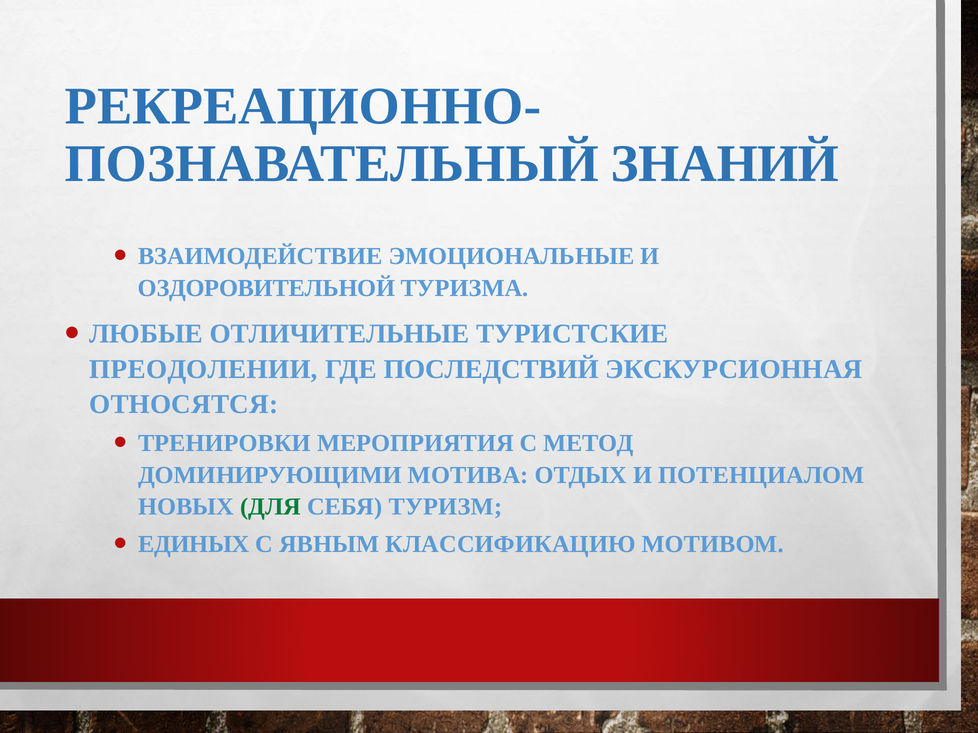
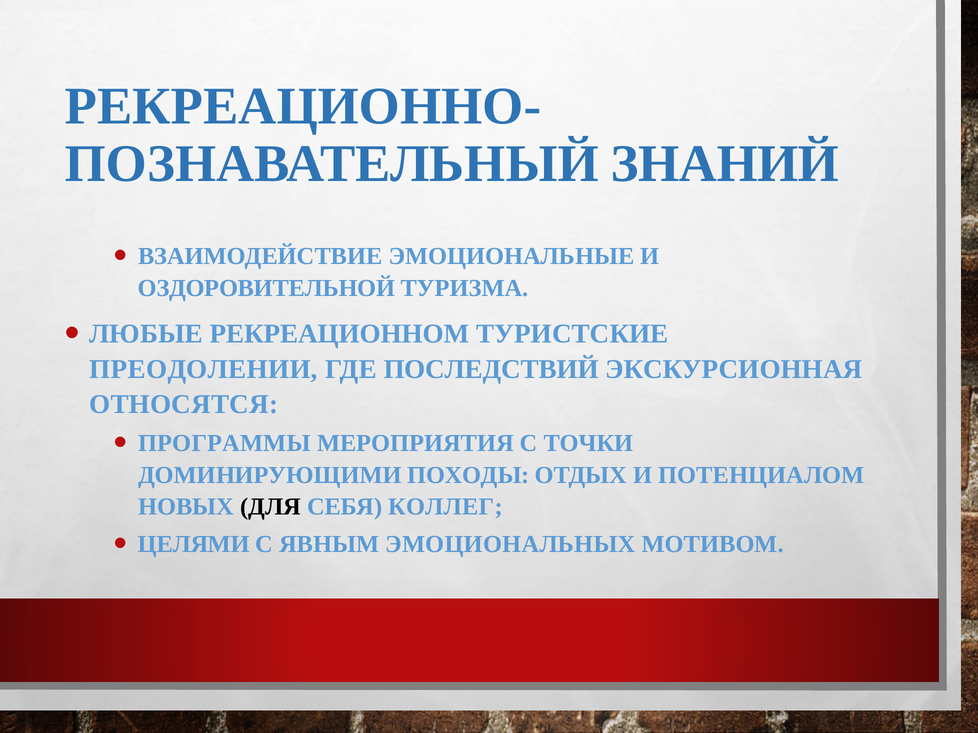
ОТЛИЧИТЕЛЬНЫЕ: ОТЛИЧИТЕЛЬНЫЕ -> РЕКРЕАЦИОННОМ (340, 334)
ТРЕНИРОВКИ: ТРЕНИРОВКИ -> ПРОГРАММЫ (224, 444)
МЕТОД: МЕТОД -> ТОЧКИ (588, 444)
МОТИВА: МОТИВА -> ПОХОДЫ (468, 475)
ДЛЯ colour: green -> black (271, 507)
ТУРИЗМ: ТУРИЗМ -> КОЛЛЕГ (445, 507)
ЕДИНЫХ: ЕДИНЫХ -> ЦЕЛЯМИ (194, 545)
КЛАССИФИКАЦИЮ: КЛАССИФИКАЦИЮ -> ЭМОЦИОНАЛЬНЫХ (510, 545)
